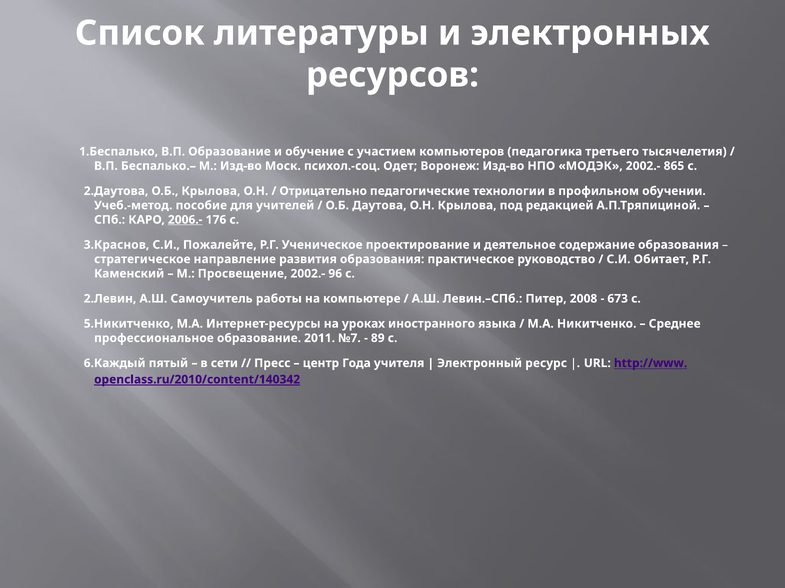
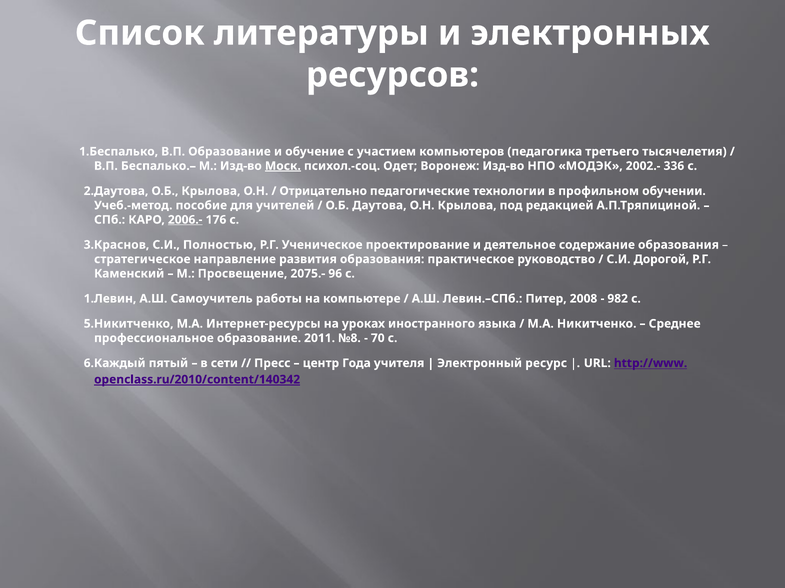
Моск underline: none -> present (283, 166)
865: 865 -> 336 (674, 166)
Пожалейте: Пожалейте -> Полностью (220, 245)
Обитает: Обитает -> Дорогой (661, 260)
Просвещение 2002.-: 2002.- -> 2075.- (308, 274)
2.Левин: 2.Левин -> 1.Левин (110, 299)
673: 673 -> 982 (618, 299)
№7: №7 -> №8 (349, 339)
89: 89 -> 70 (378, 339)
